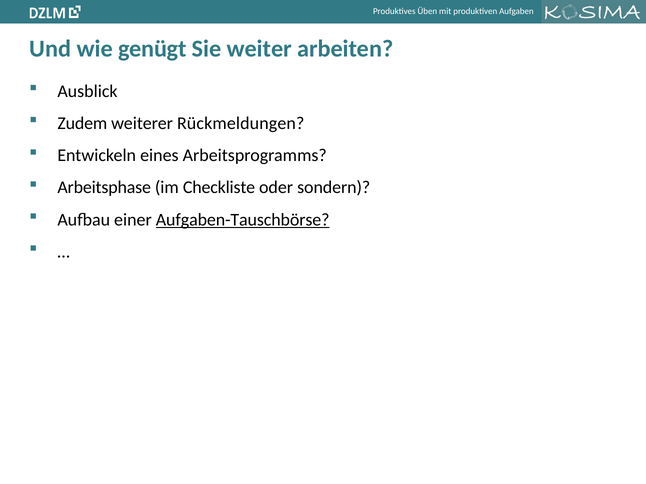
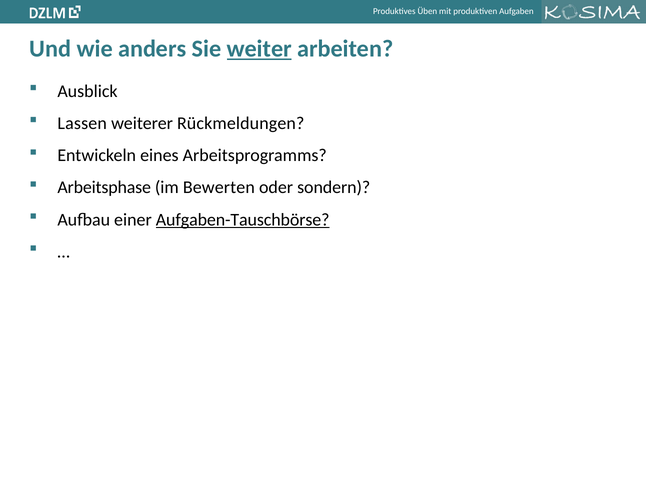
genügt: genügt -> anders (152, 49)
weiter underline: none -> present (259, 49)
Zudem: Zudem -> Lassen (82, 124)
Checkliste: Checkliste -> Bewerten (219, 188)
